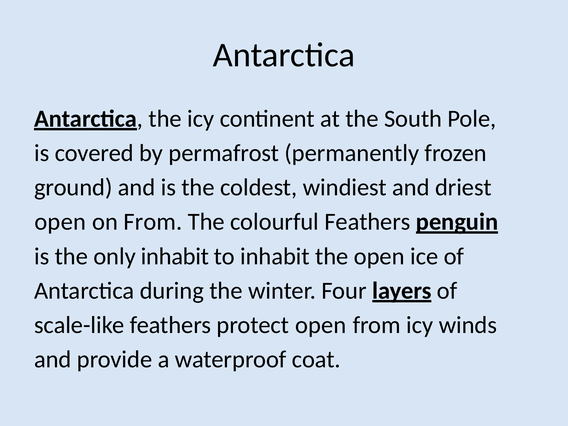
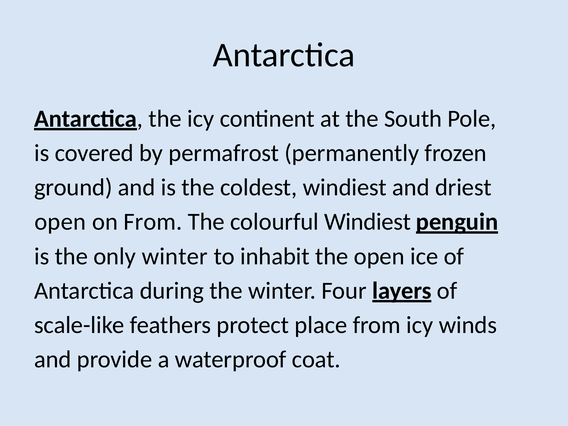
colourful Feathers: Feathers -> Windiest (368, 222)
only inhabit: inhabit -> winter (175, 256)
protect open: open -> place (321, 325)
